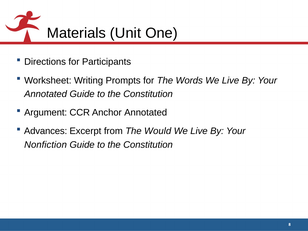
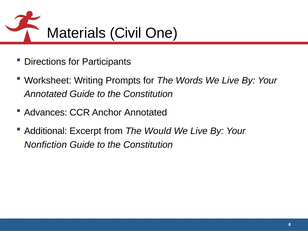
Unit: Unit -> Civil (126, 33)
Argument: Argument -> Advances (46, 113)
Advances: Advances -> Additional (46, 131)
